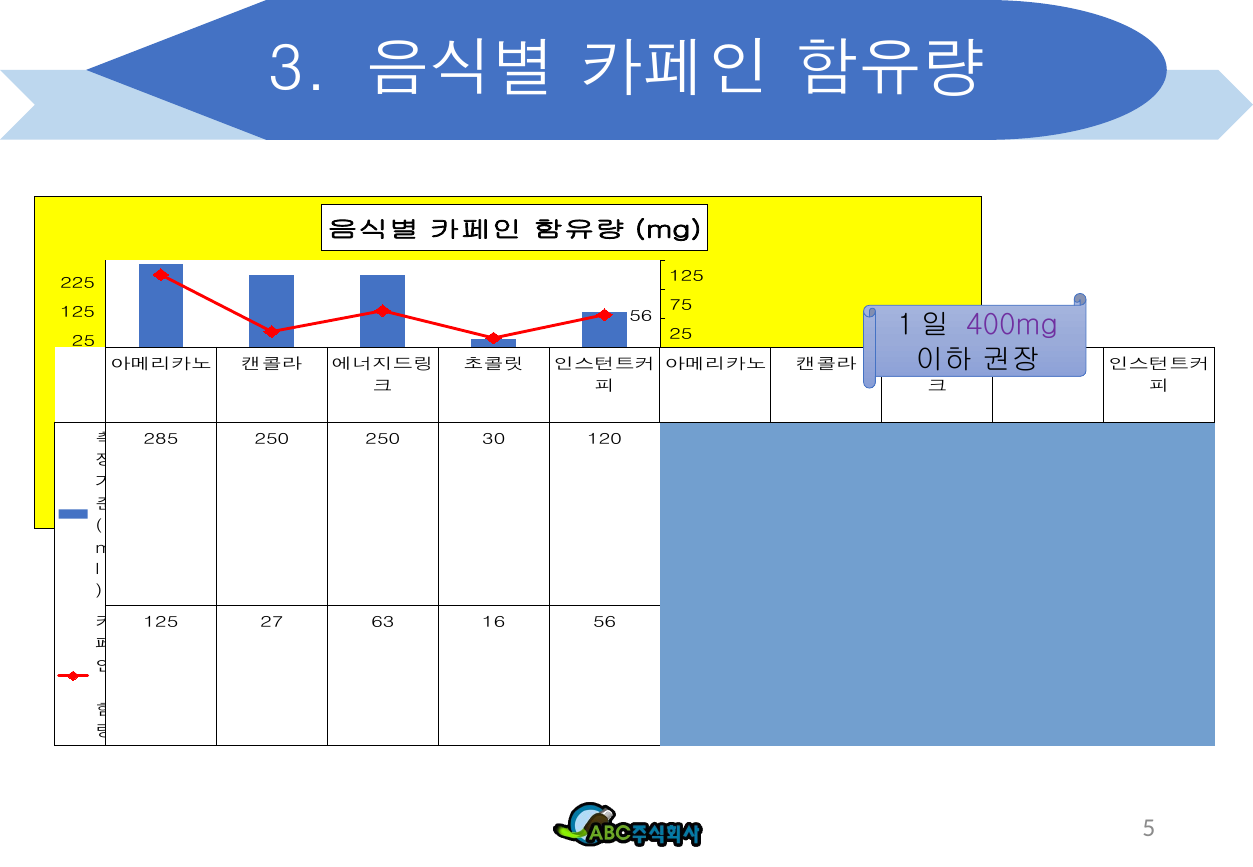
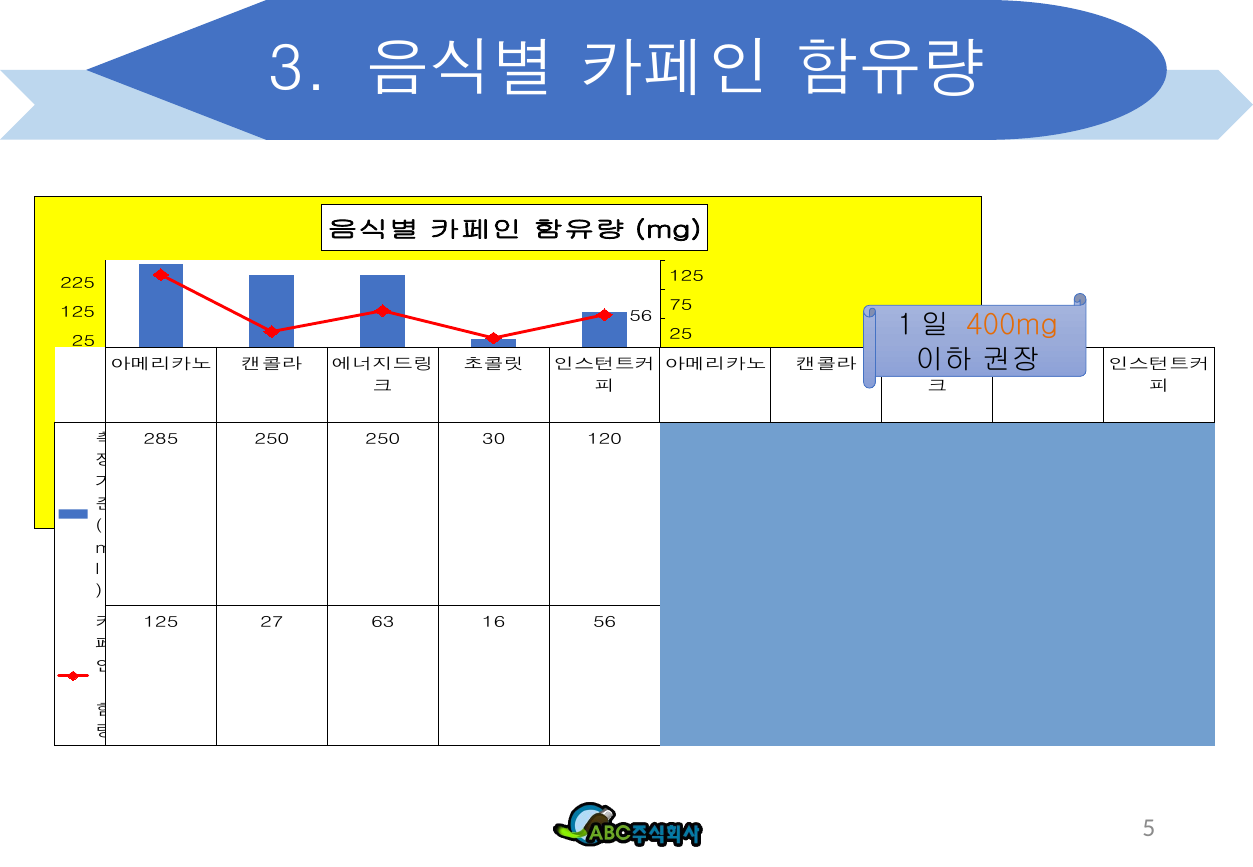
400mg colour: purple -> orange (1012, 326)
